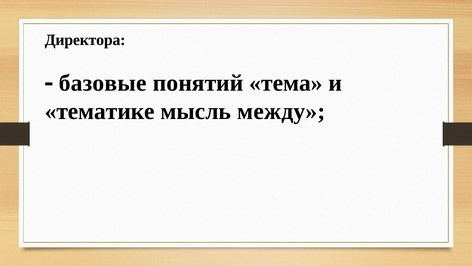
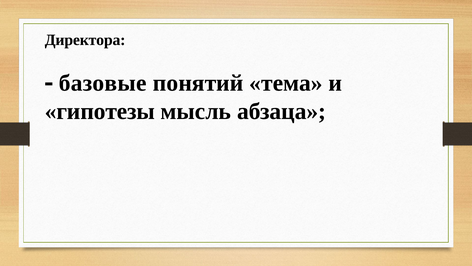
тематике: тематике -> гипотезы (100, 111)
между: между -> абзаца (281, 111)
